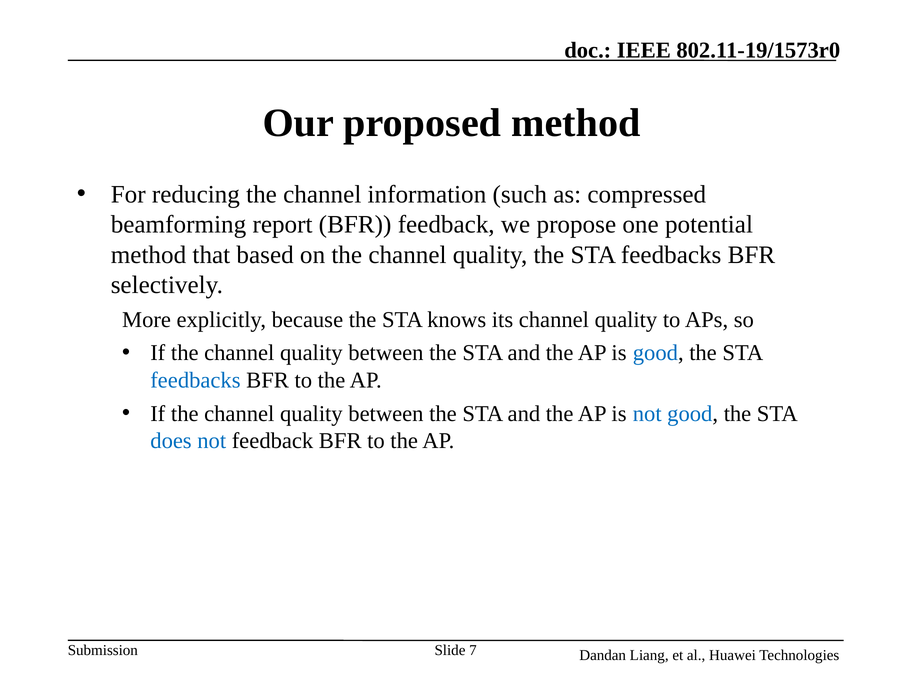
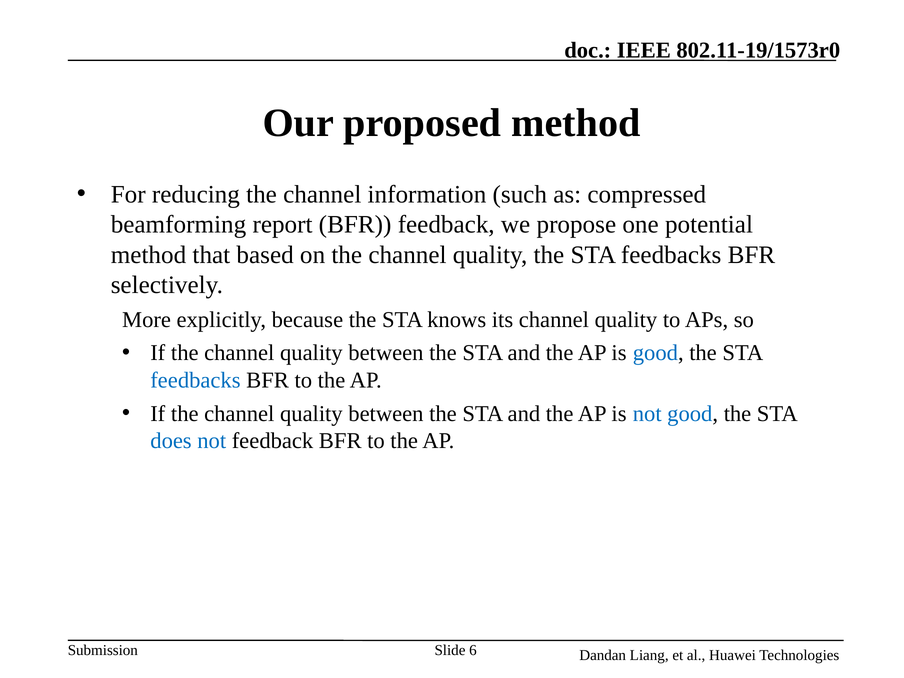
7: 7 -> 6 (473, 650)
